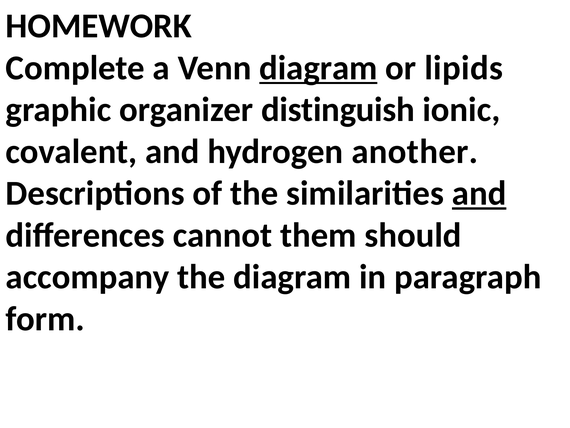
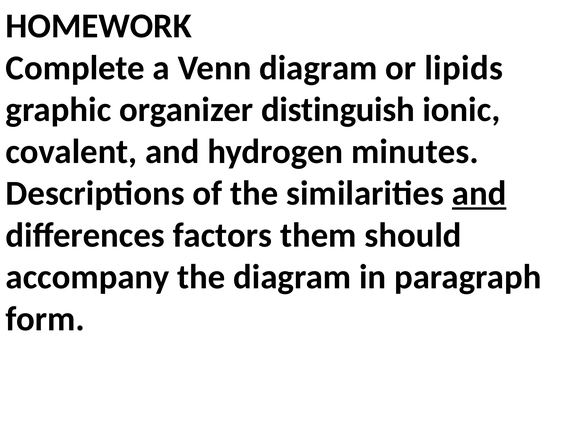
diagram underline: present -> none (318, 68)
another: another -> minutes (415, 151)
cannot: cannot -> factors (222, 235)
